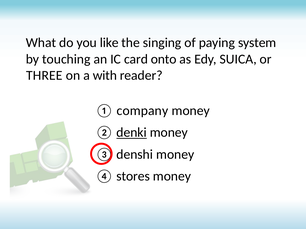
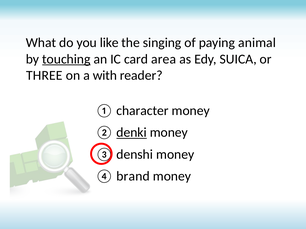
system: system -> animal (257, 43)
touching underline: none -> present (66, 59)
onto: onto -> area (164, 59)
company: company -> character (142, 111)
stores: stores -> brand (133, 176)
